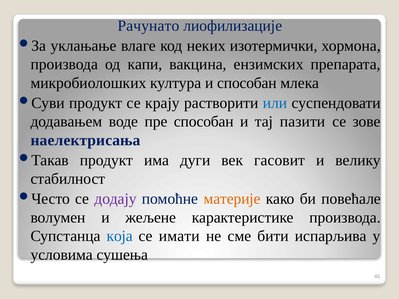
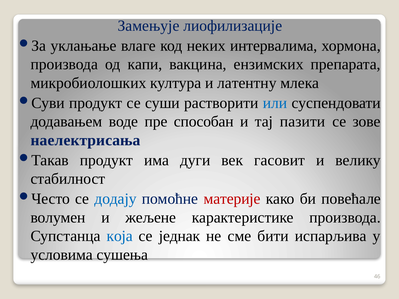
Рачунато: Рачунато -> Замењује (149, 26)
изотермички: изотермички -> интервалима (274, 46)
и способан: способан -> латентну (247, 83)
крају: крају -> суши (162, 103)
додају colour: purple -> blue (115, 199)
материје colour: orange -> red (232, 199)
имати: имати -> једнак (179, 236)
